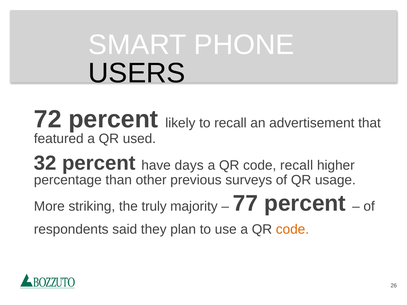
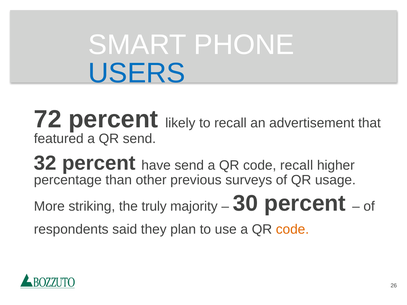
USERS colour: black -> blue (137, 73)
QR used: used -> send (139, 139)
have days: days -> send (189, 165)
77: 77 -> 30 (246, 204)
